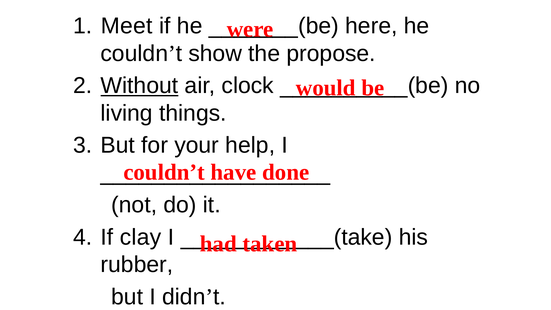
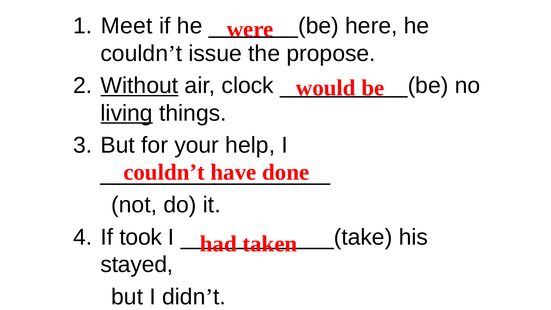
show: show -> issue (215, 54)
living underline: none -> present (127, 113)
clay: clay -> took (141, 237)
rubber: rubber -> stayed (137, 265)
